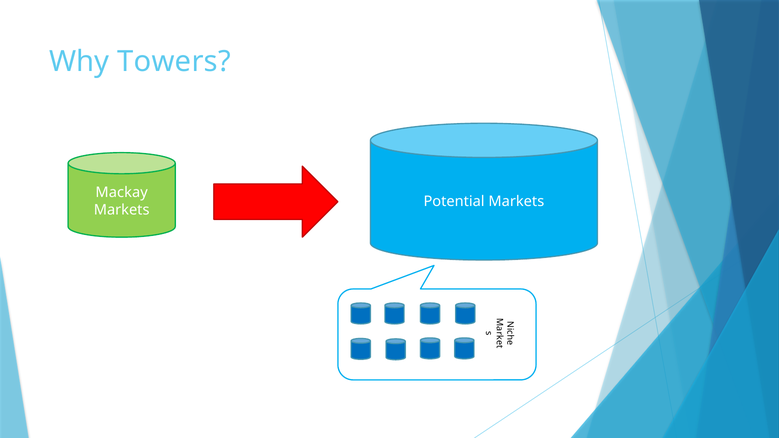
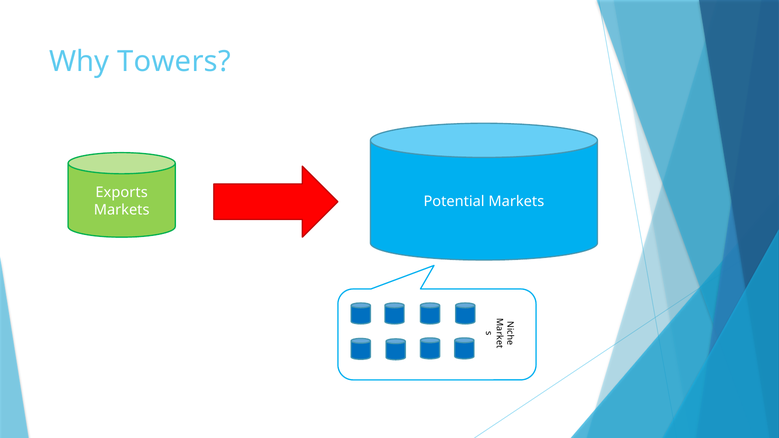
Mackay: Mackay -> Exports (122, 193)
